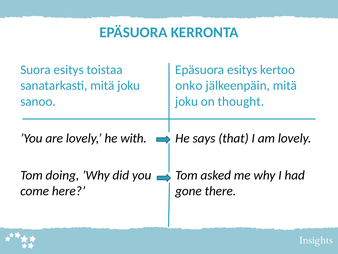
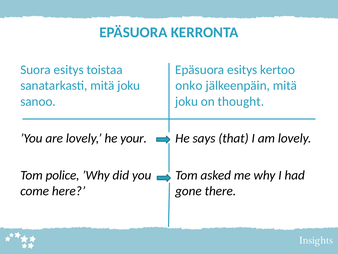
with: with -> your (134, 138)
doing: doing -> police (63, 175)
